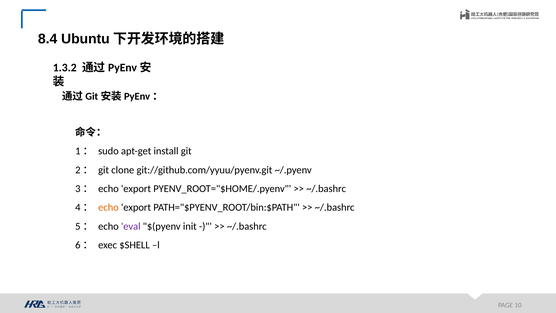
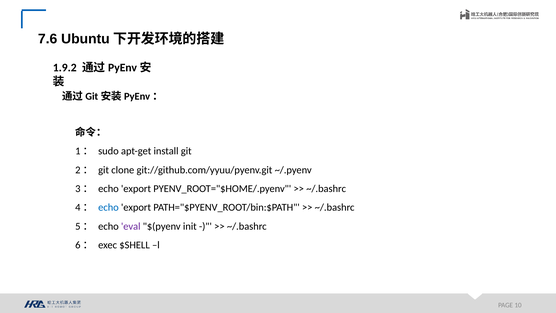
8.4: 8.4 -> 7.6 (48, 39)
1.3.2: 1.3.2 -> 1.9.2 (65, 68)
echo colour: orange -> blue (108, 207)
